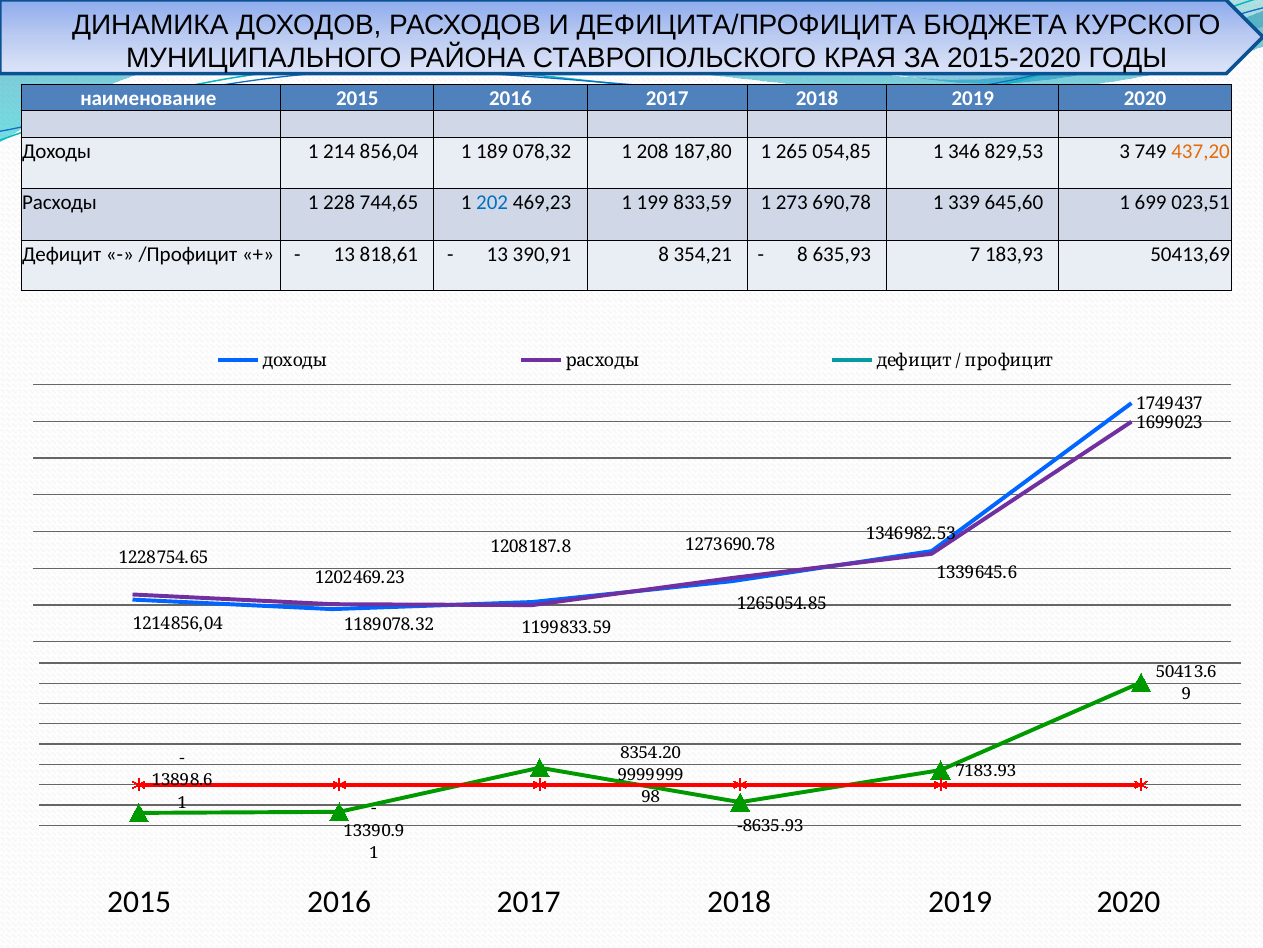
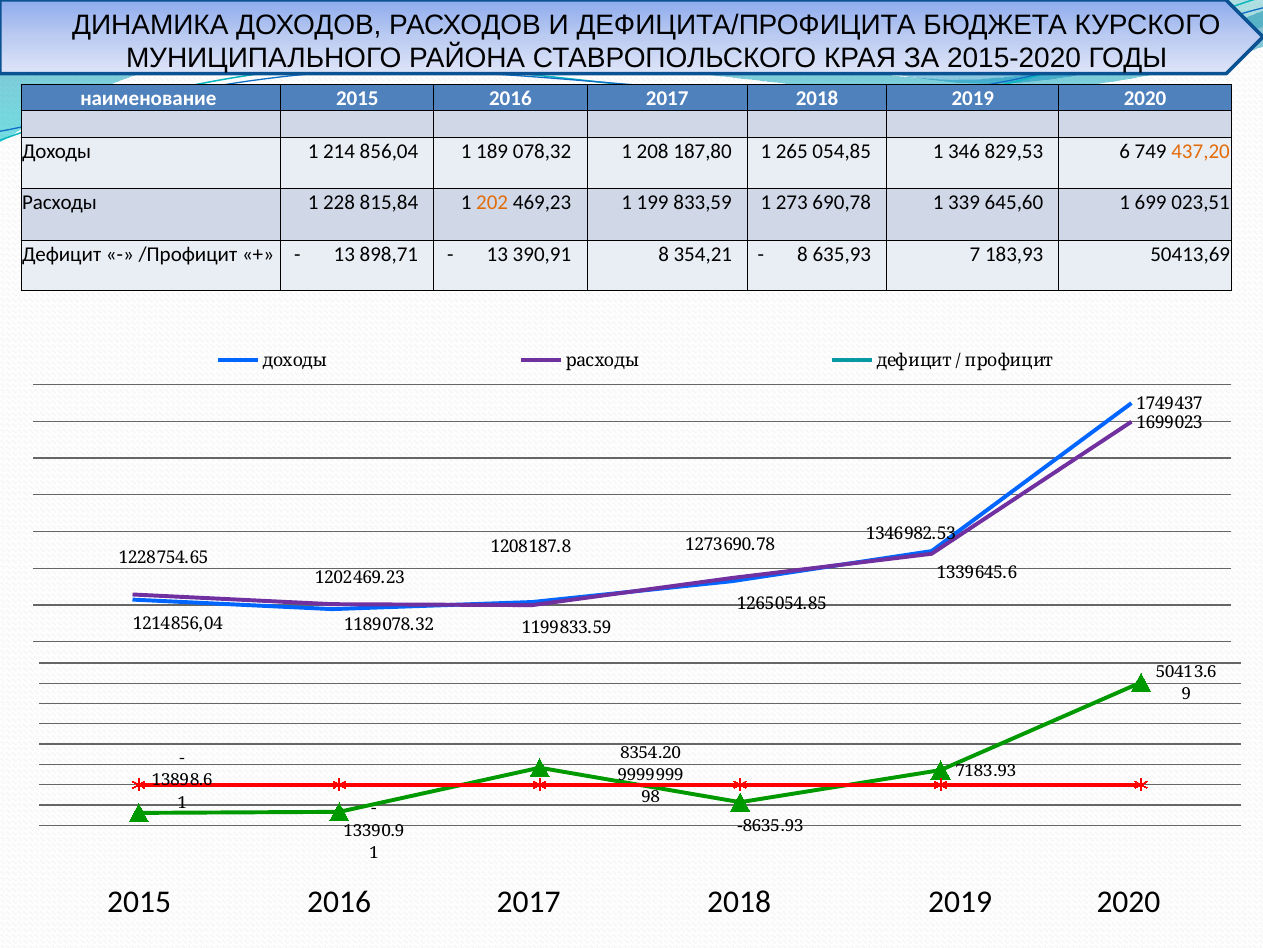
3: 3 -> 6 (1125, 151)
744,65: 744,65 -> 815,84 (389, 203)
202 colour: blue -> orange (492, 203)
818,61: 818,61 -> 898,71 (389, 254)
